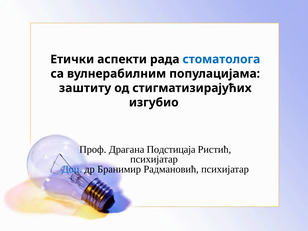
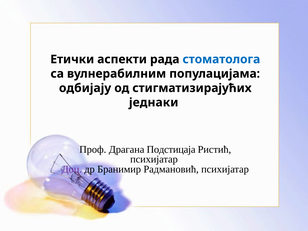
заштиту: заштиту -> одбијају (85, 88)
изгубио: изгубио -> једнаки (154, 102)
Доц colour: blue -> purple (72, 169)
